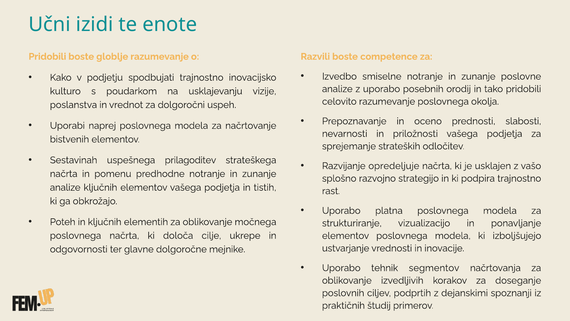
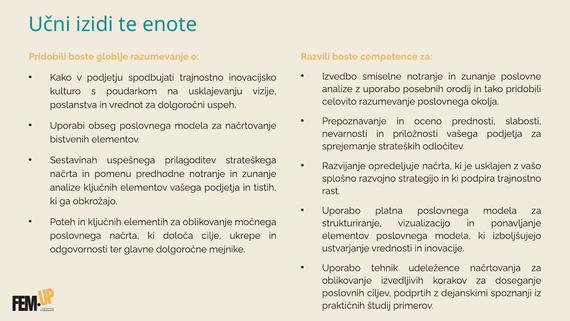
naprej: naprej -> obseg (102, 126)
segmentov: segmentov -> udeležence (434, 268)
